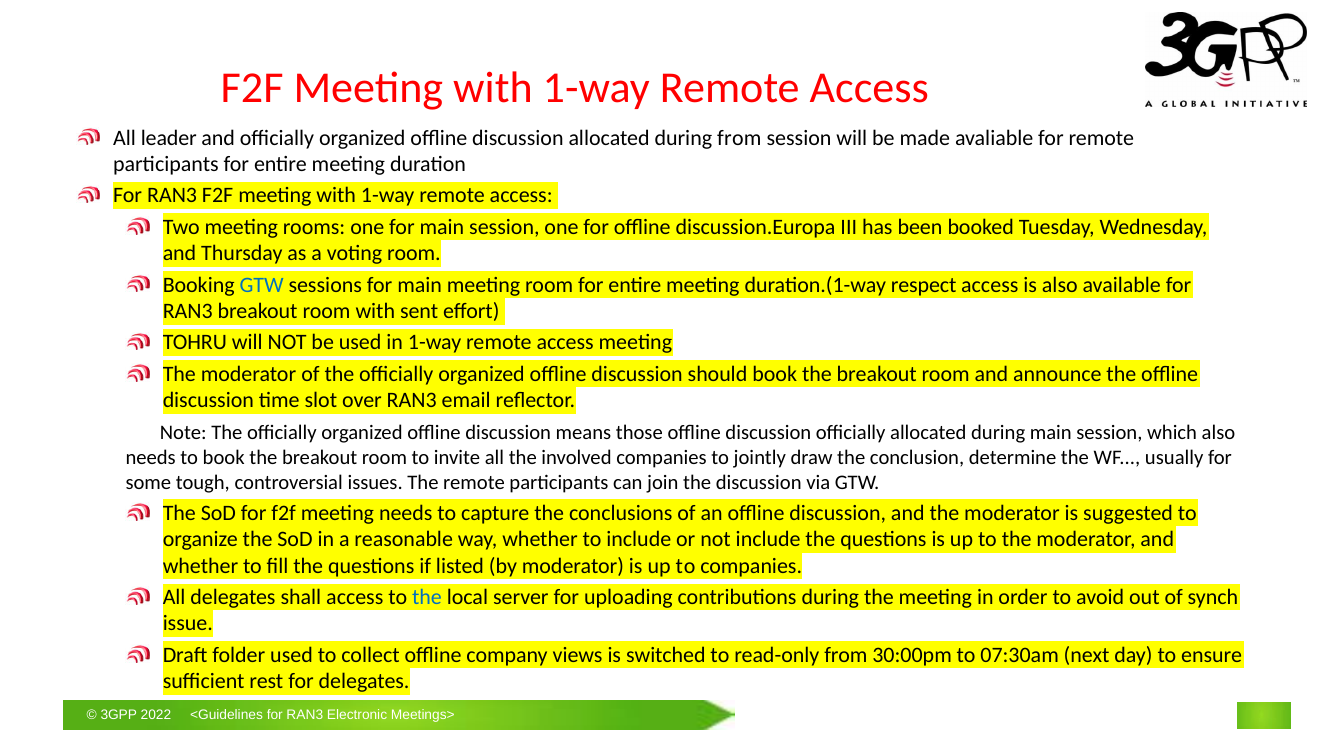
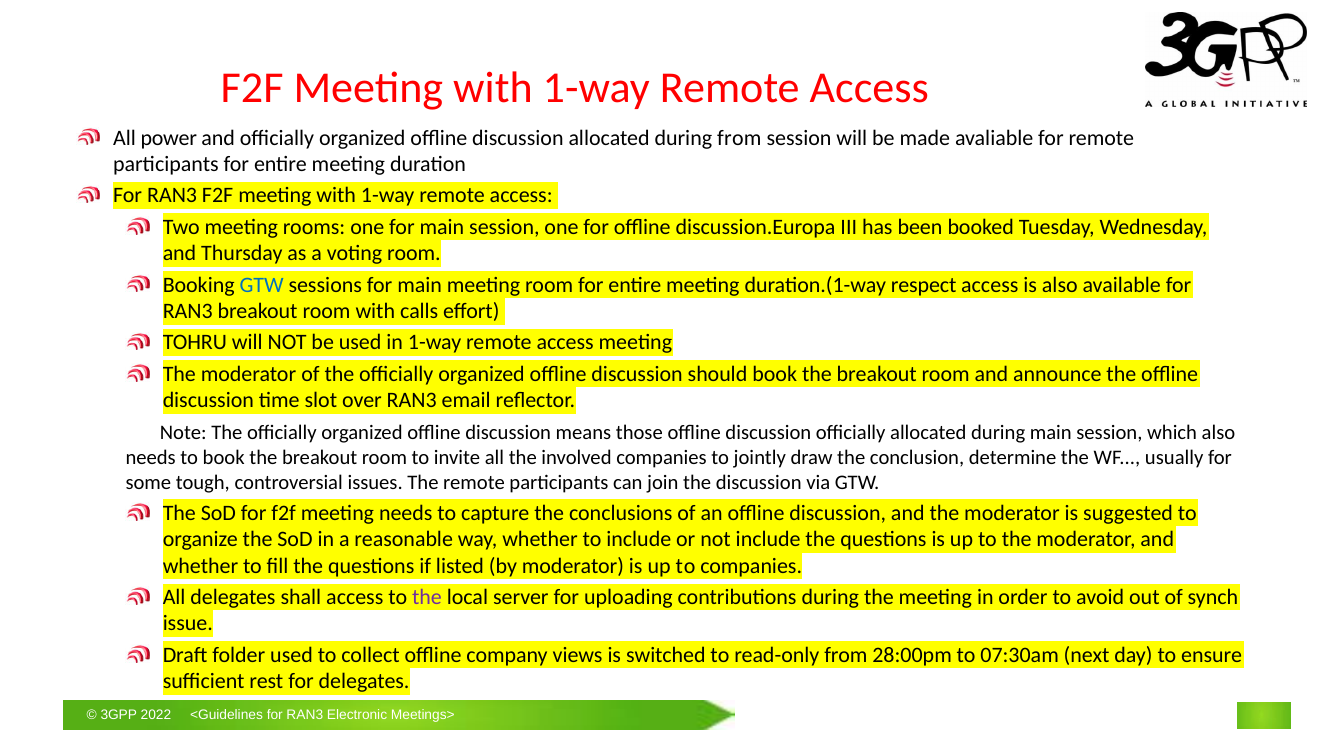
leader: leader -> power (169, 138)
sent: sent -> calls (419, 311)
the colour: blue -> purple (427, 597)
30:00pm: 30:00pm -> 28:00pm (912, 655)
